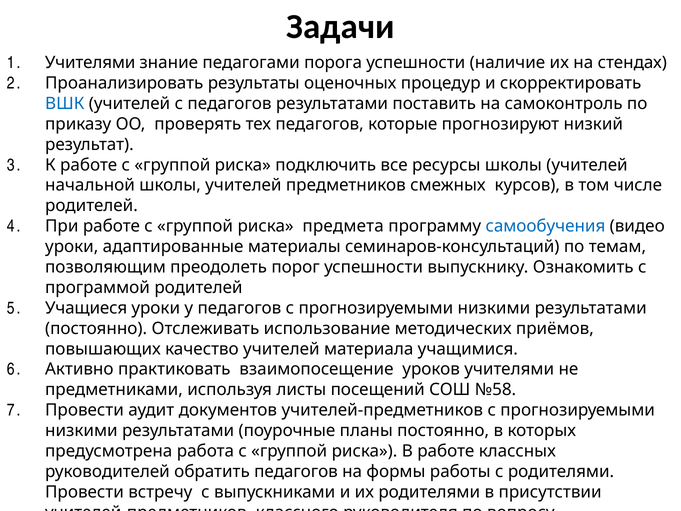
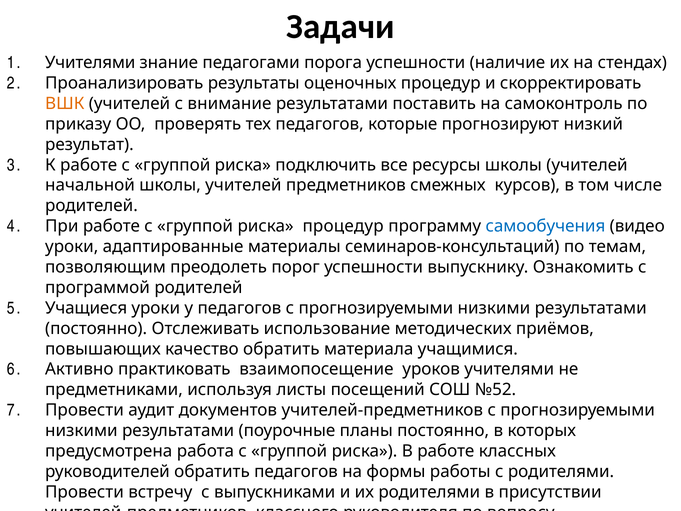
ВШК colour: blue -> orange (65, 104)
с педагогов: педагогов -> внимание (229, 104)
риска предмета: предмета -> процедур (343, 226)
качество учителей: учителей -> обратить (281, 349)
№58: №58 -> №52 (495, 390)
